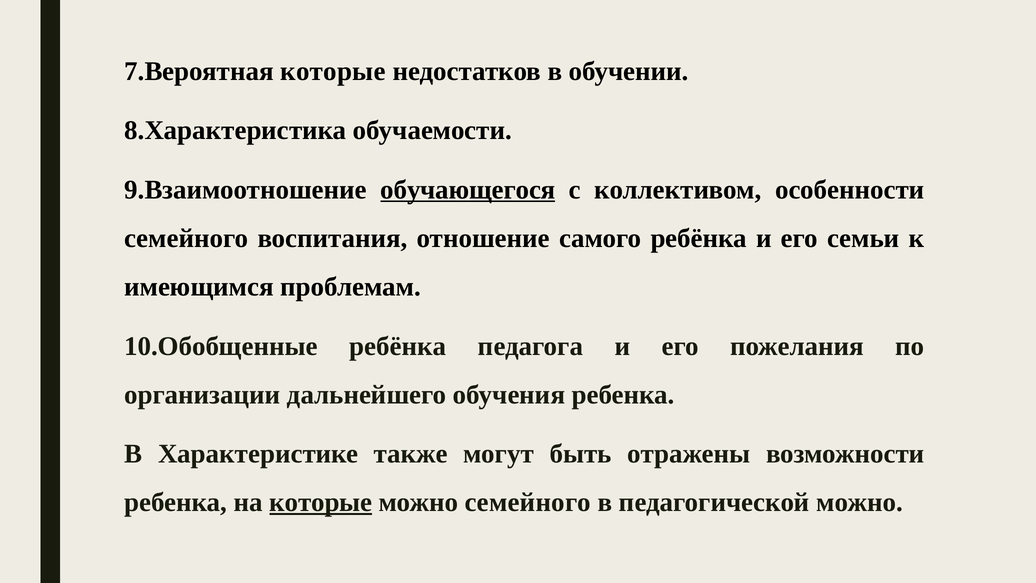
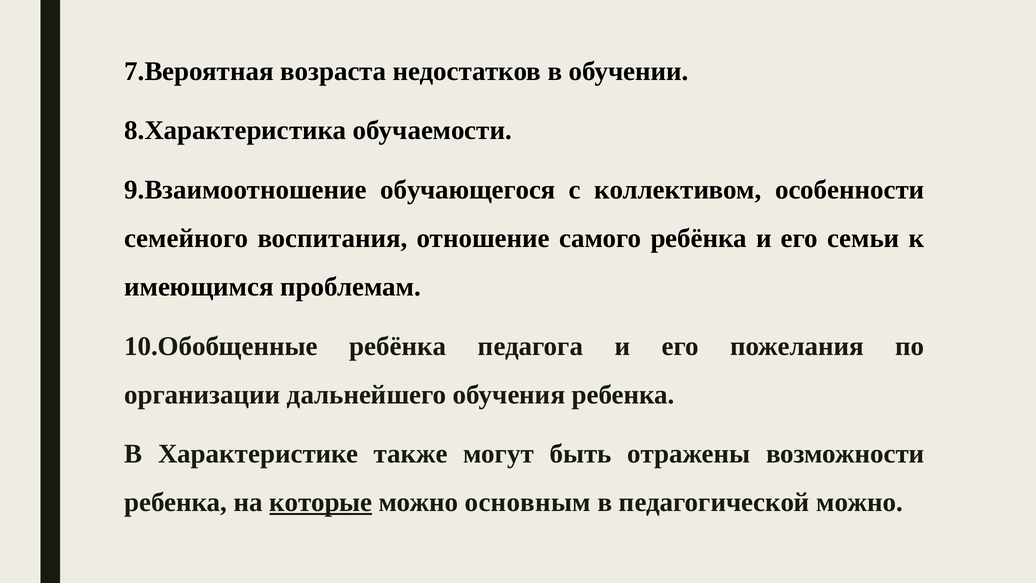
7.Вероятная которые: которые -> возраста (333, 71)
обучающегося underline: present -> none (468, 190)
можно семейного: семейного -> основным (528, 502)
